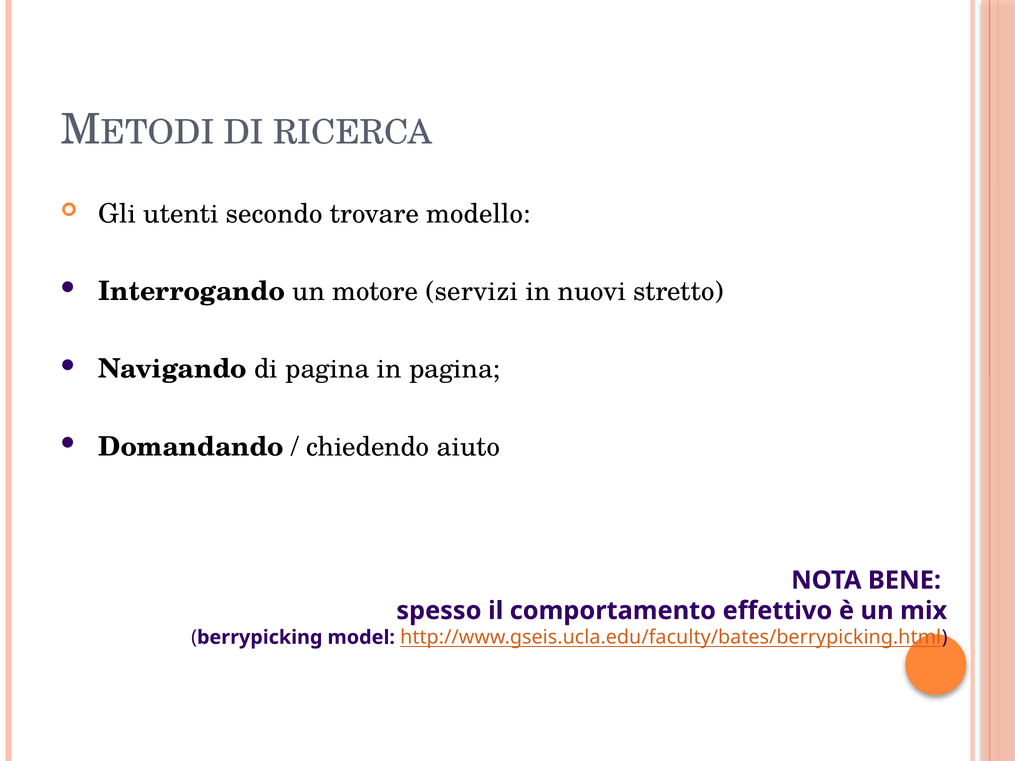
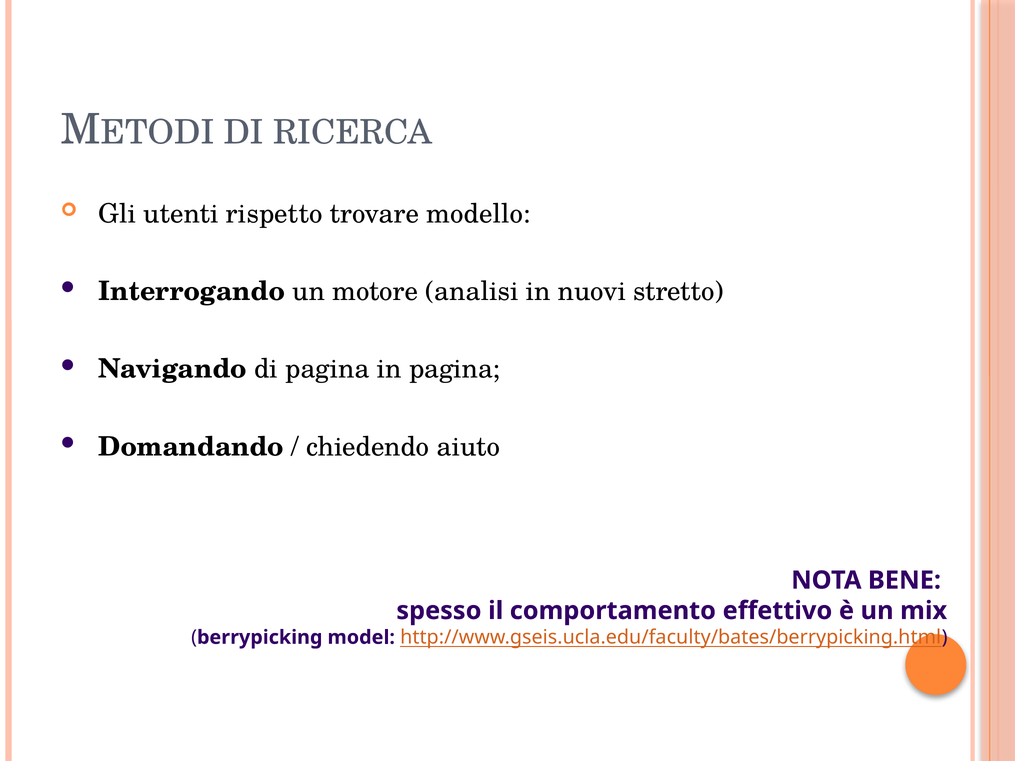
secondo: secondo -> rispetto (274, 214)
servizi: servizi -> analisi (472, 291)
